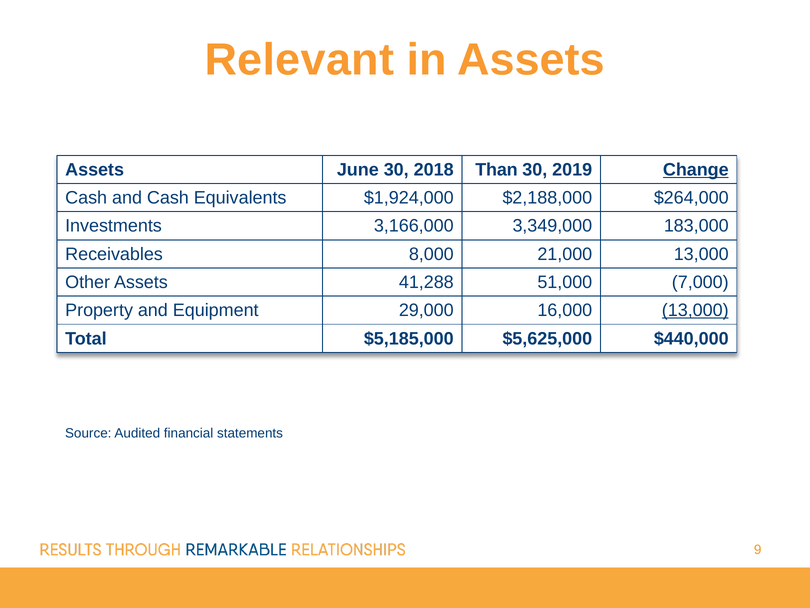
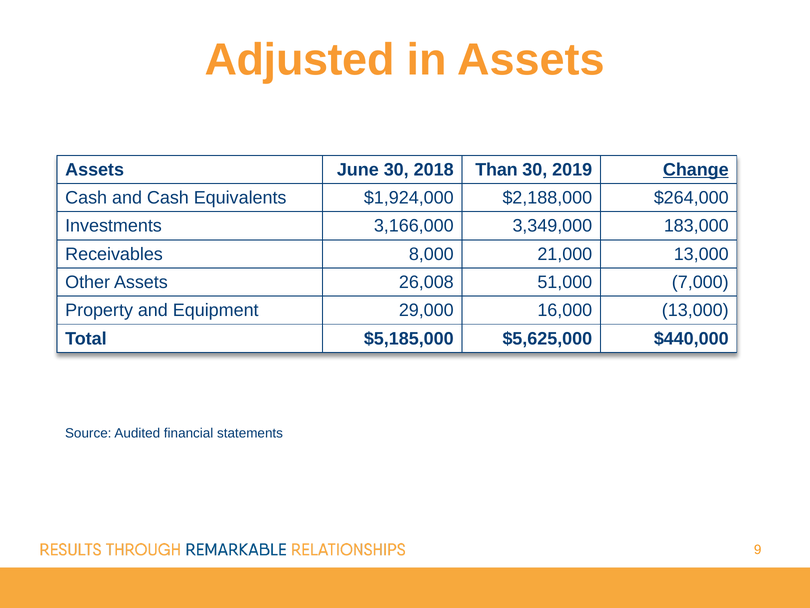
Relevant: Relevant -> Adjusted (300, 60)
41,288: 41,288 -> 26,008 (426, 282)
13,000 underline: present -> none (695, 310)
